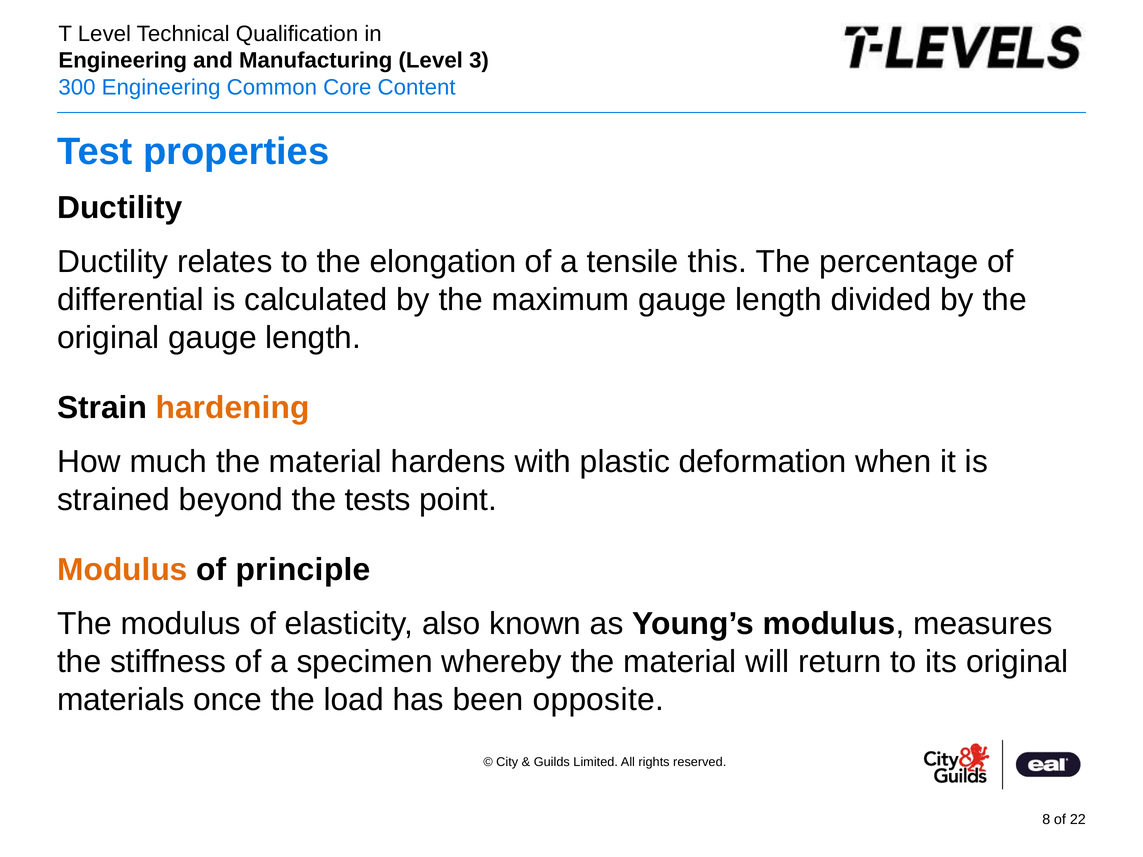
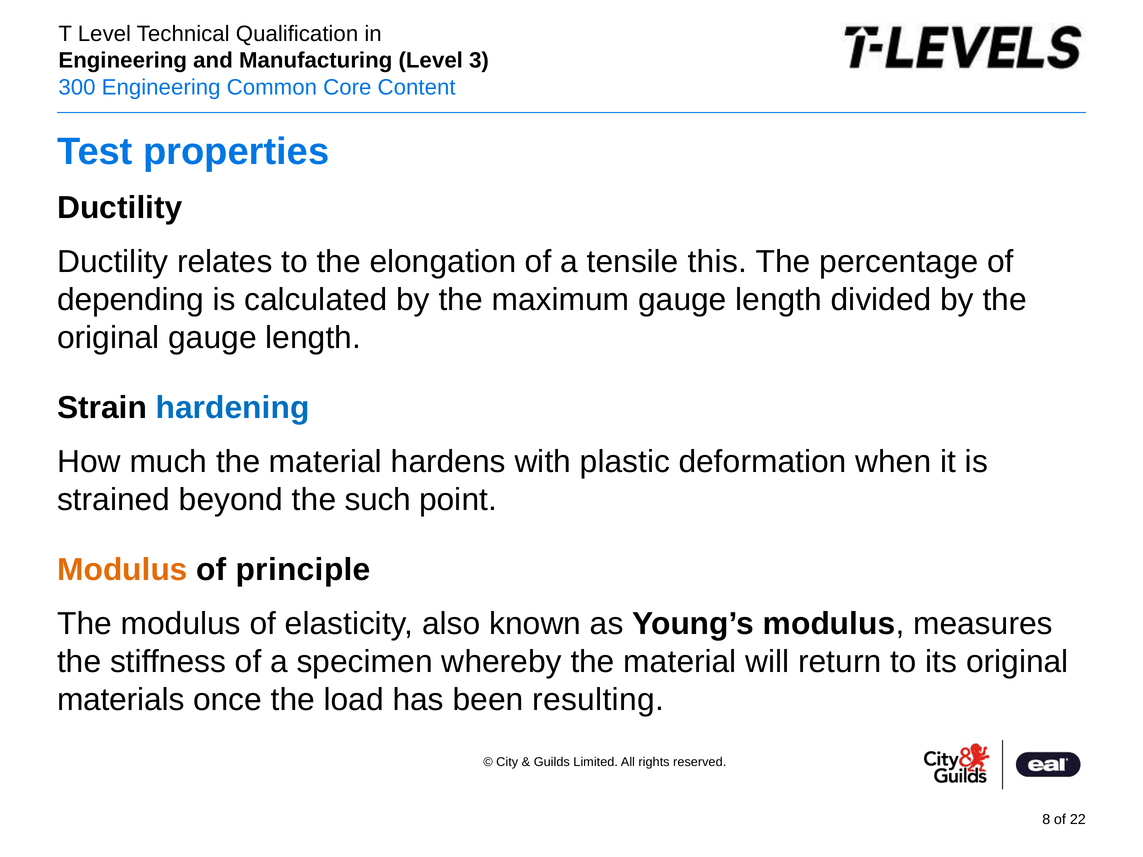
differential: differential -> depending (130, 300)
hardening colour: orange -> blue (233, 408)
tests: tests -> such (378, 500)
opposite: opposite -> resulting (598, 700)
